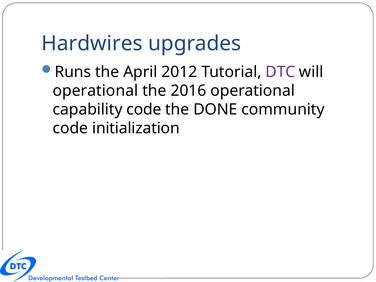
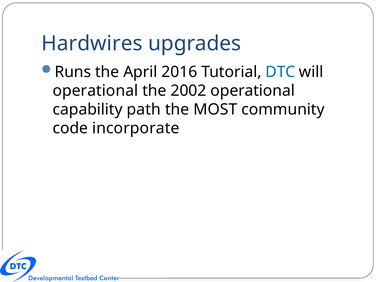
2012: 2012 -> 2016 (179, 72)
DTC colour: purple -> blue (280, 72)
2016: 2016 -> 2002 (188, 91)
capability code: code -> path (144, 110)
DONE: DONE -> MOST (215, 110)
initialization: initialization -> incorporate (136, 128)
